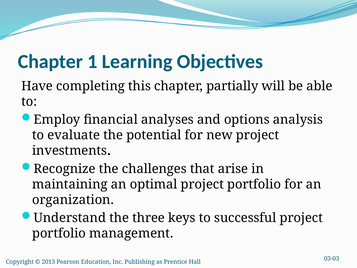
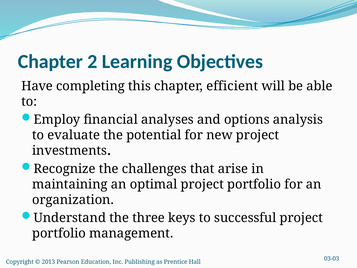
1: 1 -> 2 (92, 62)
partially: partially -> efficient (232, 86)
